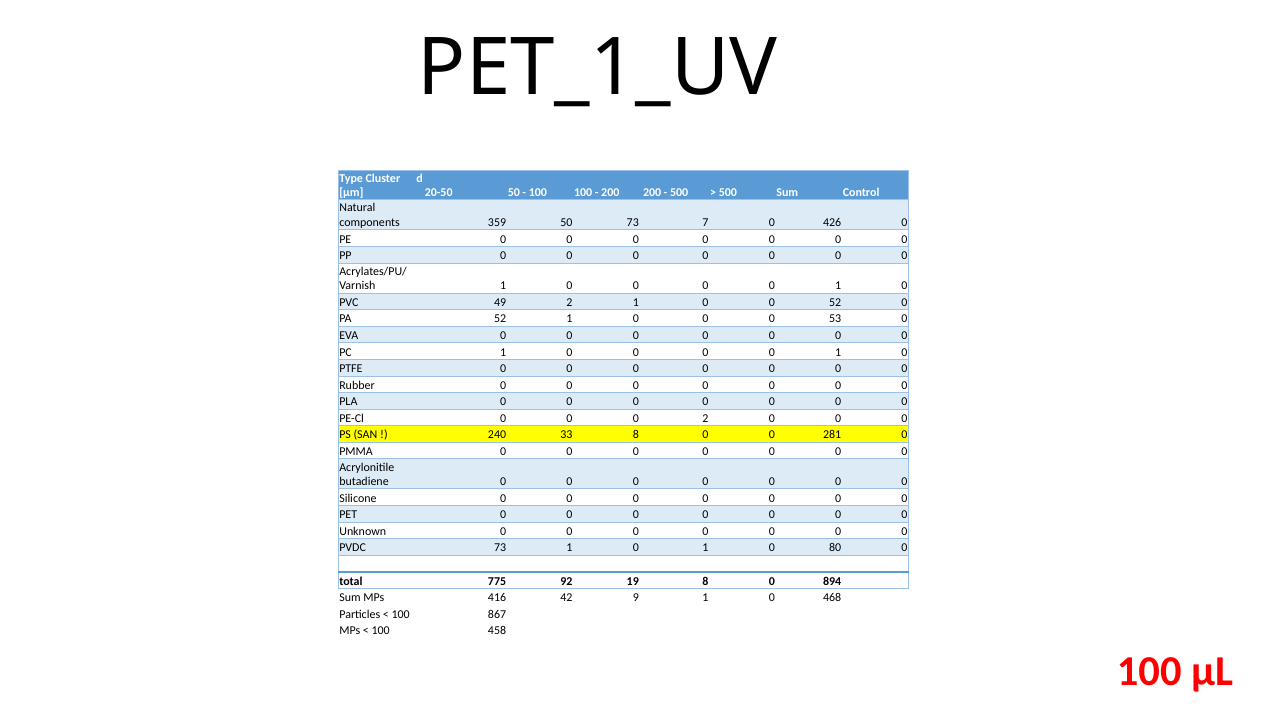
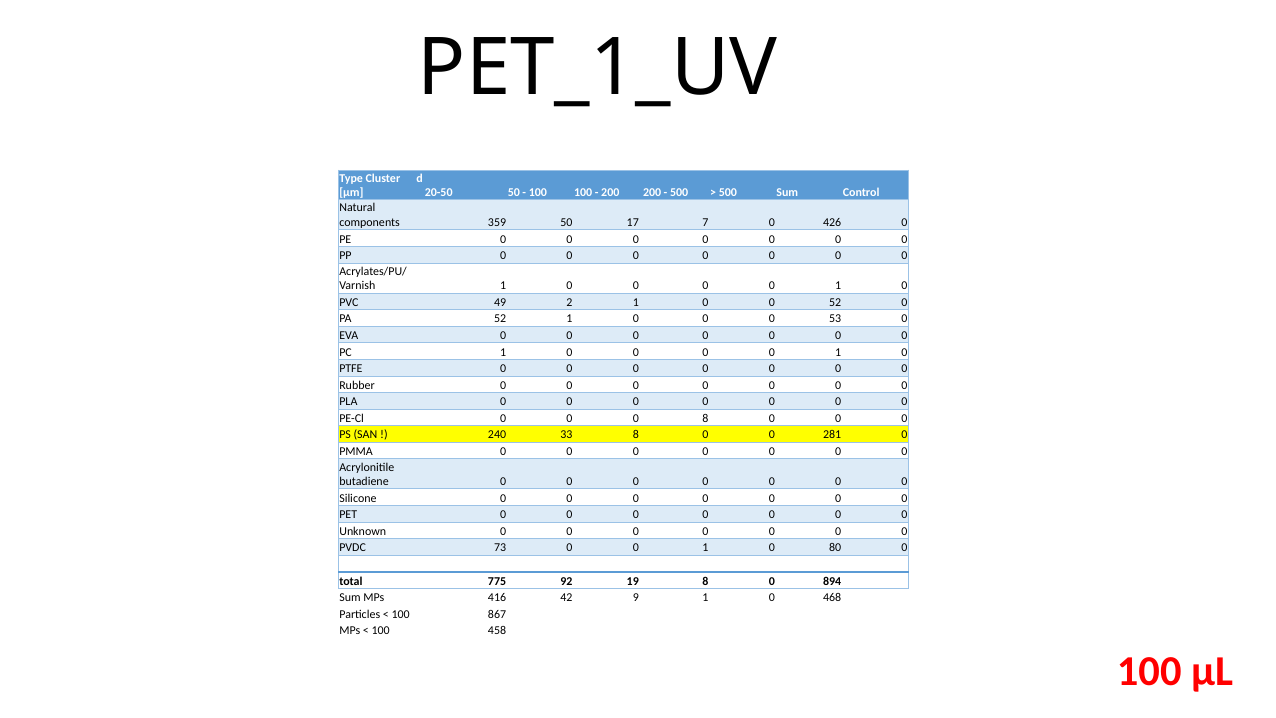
50 73: 73 -> 17 (633, 222)
0 2: 2 -> 8 (705, 418)
73 1: 1 -> 0 (569, 548)
